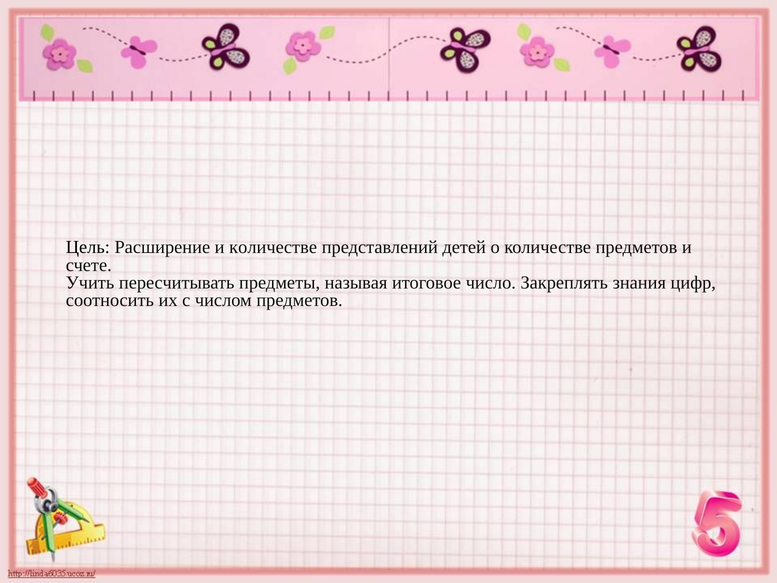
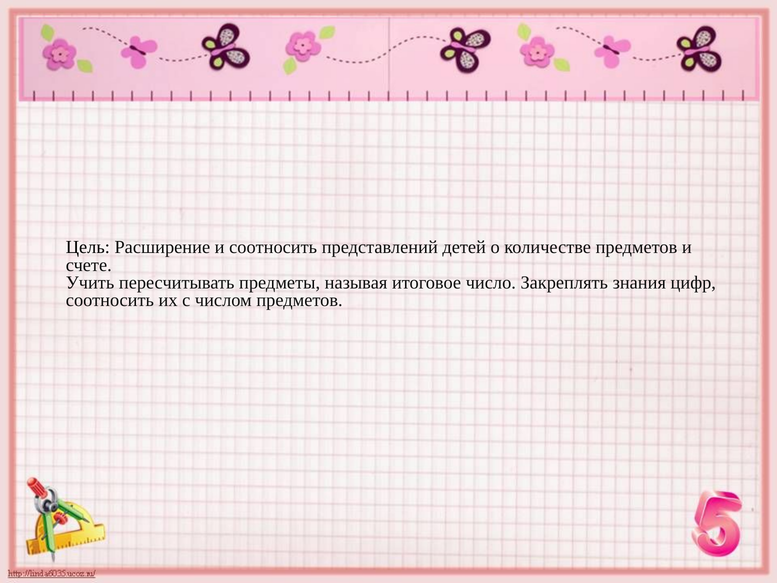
и количестве: количестве -> соотносить (273, 247)
